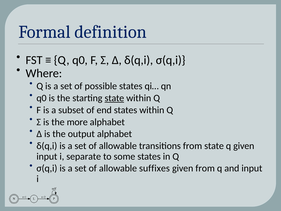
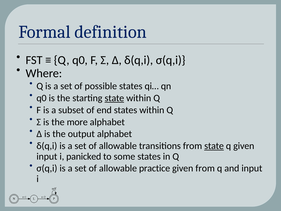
state underline: none -> present (214, 146)
separate: separate -> panicked (84, 156)
suffixes: suffixes -> practice (155, 168)
